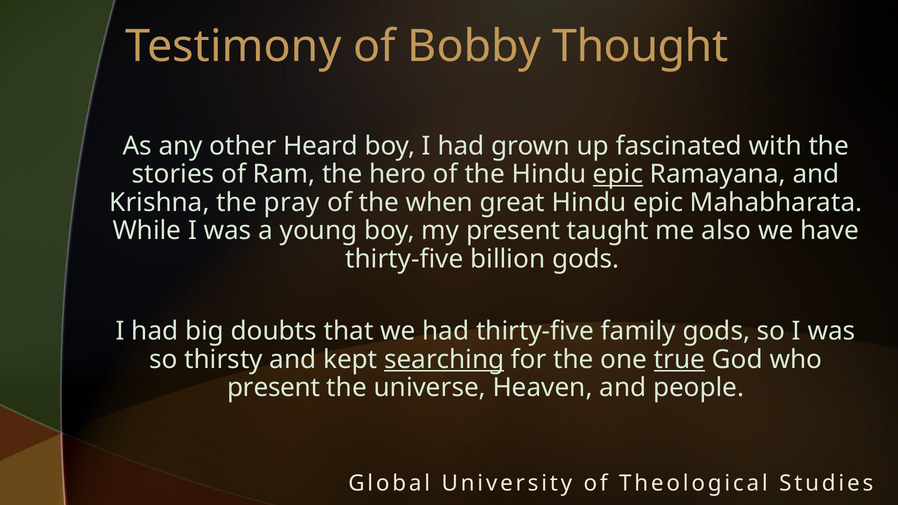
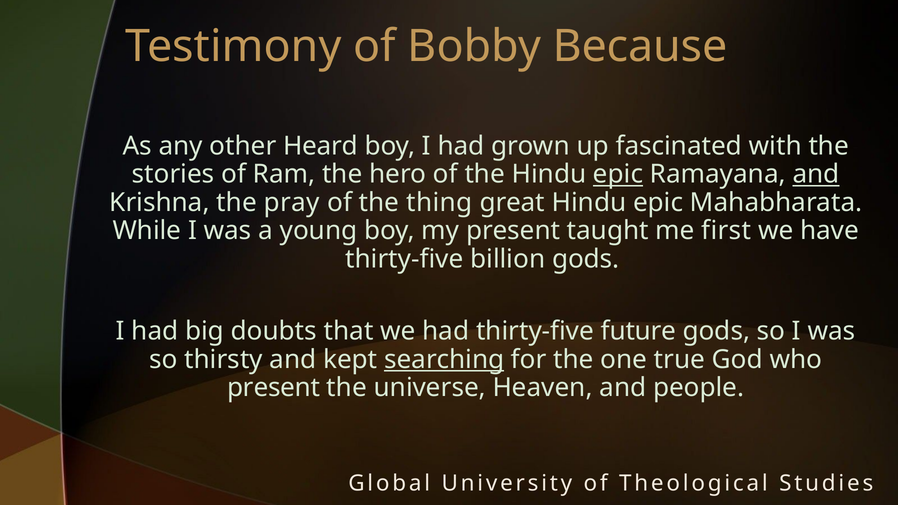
Thought: Thought -> Because (640, 46)
and underline: none -> present (816, 174)
when: when -> thing (439, 203)
also: also -> first (726, 231)
family: family -> future (638, 331)
true underline: present -> none (680, 359)
